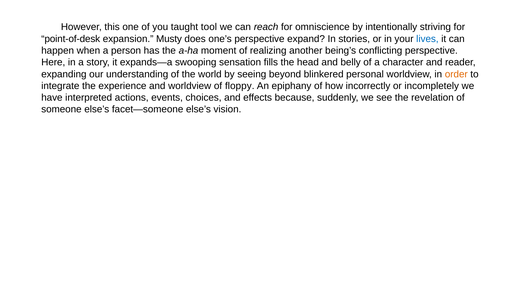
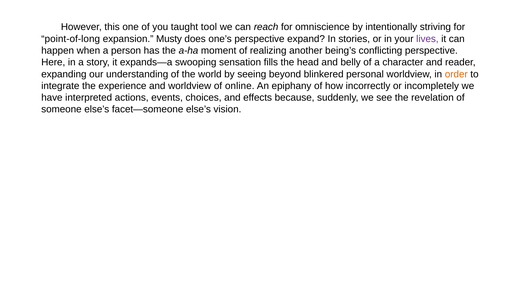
point-of-desk: point-of-desk -> point-of-long (71, 39)
lives colour: blue -> purple (427, 39)
floppy: floppy -> online (240, 86)
